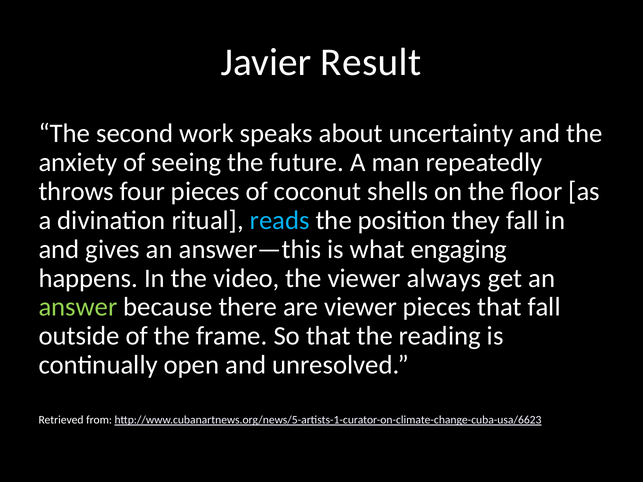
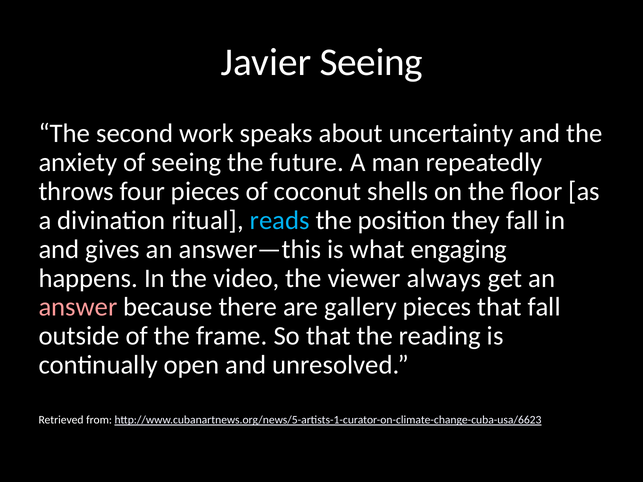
Javier Result: Result -> Seeing (371, 62)
answer colour: light green -> pink (78, 307)
are viewer: viewer -> gallery (361, 307)
